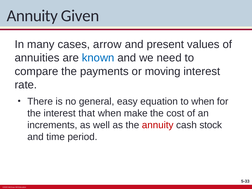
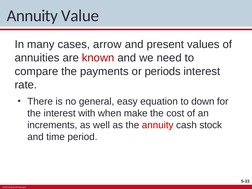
Given: Given -> Value (80, 16)
known colour: blue -> red (98, 58)
moving: moving -> periods (163, 71)
to when: when -> down (203, 101)
that: that -> with (87, 113)
